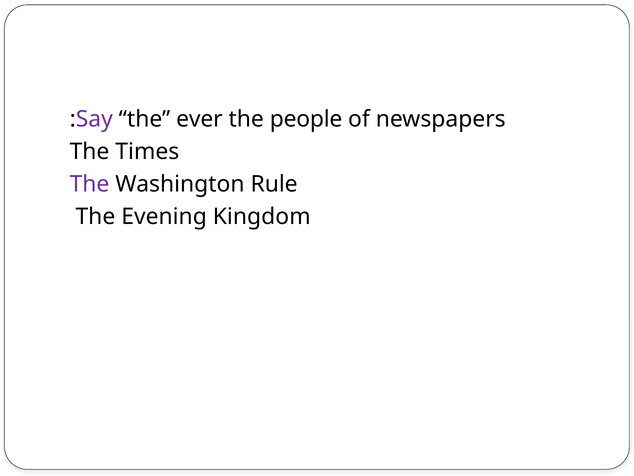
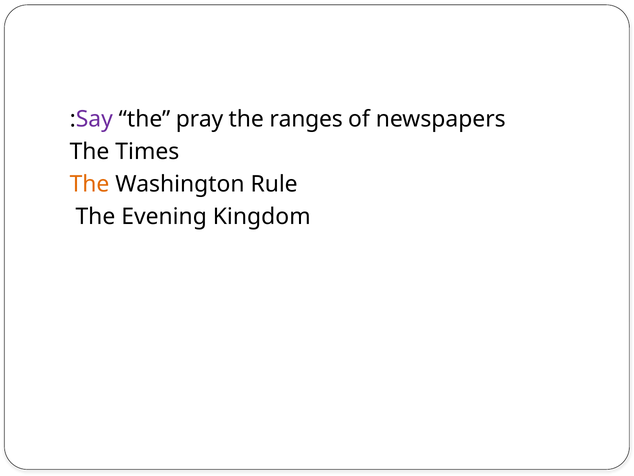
ever: ever -> pray (199, 119)
people: people -> ranges (306, 119)
The colour: purple -> orange (90, 184)
